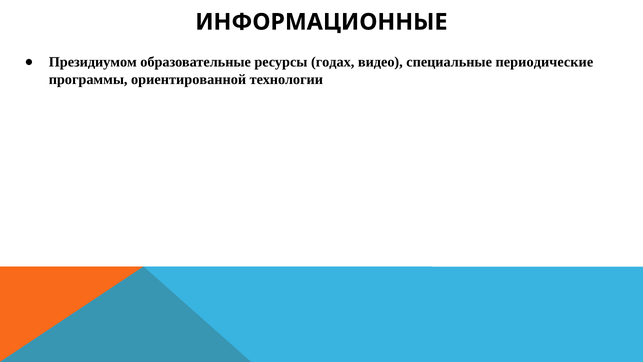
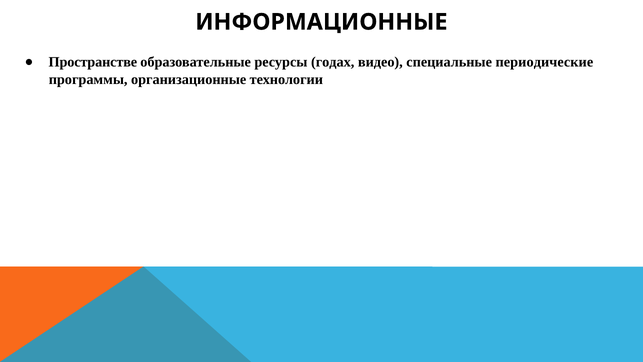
Президиумом: Президиумом -> Пространстве (93, 62)
ориентированной: ориентированной -> организационные (189, 79)
